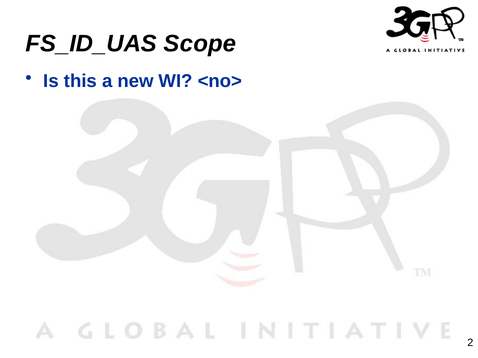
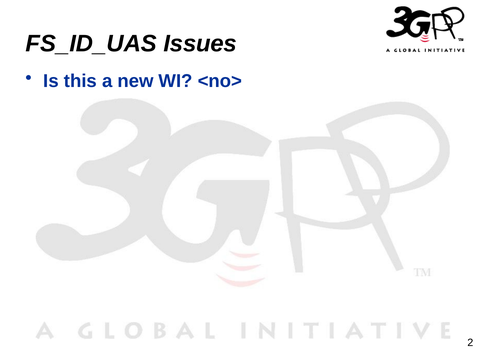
Scope: Scope -> Issues (200, 44)
